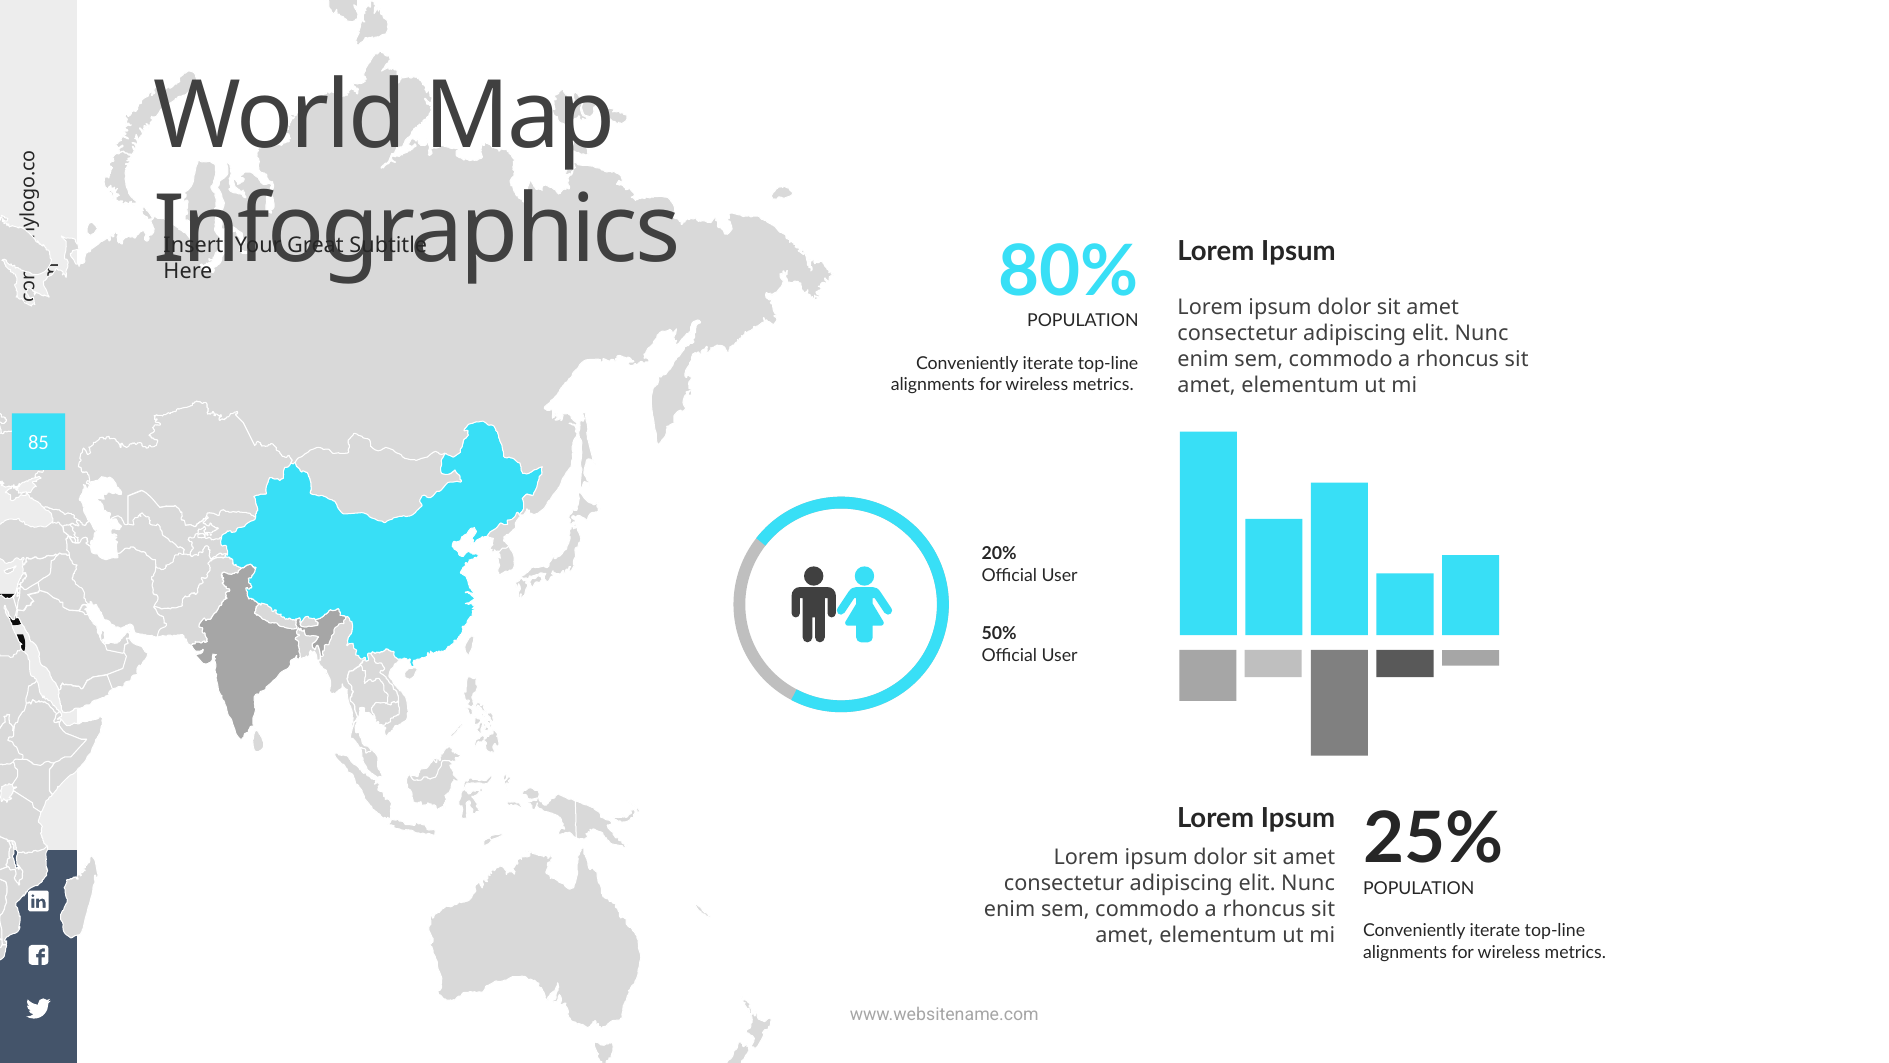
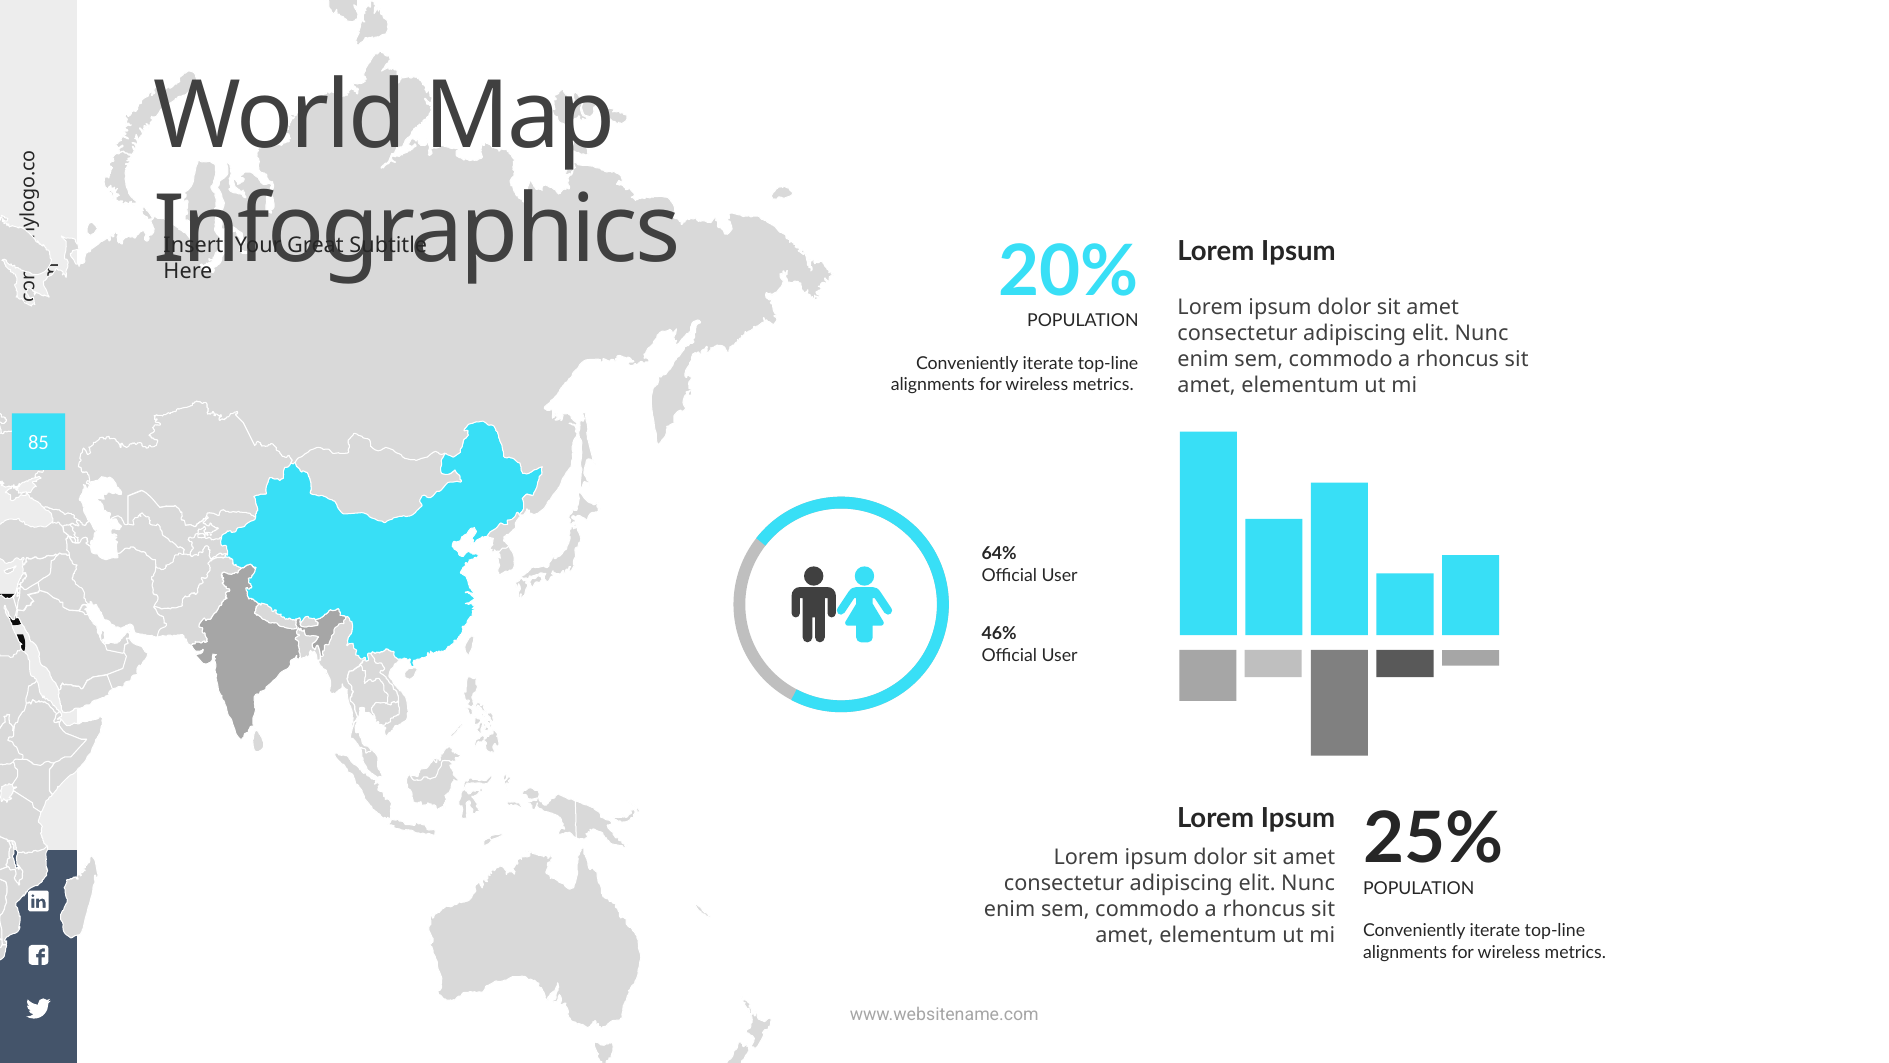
80%: 80% -> 20% (1068, 272)
20%: 20% -> 64% (999, 554)
50%: 50% -> 46% (999, 634)
